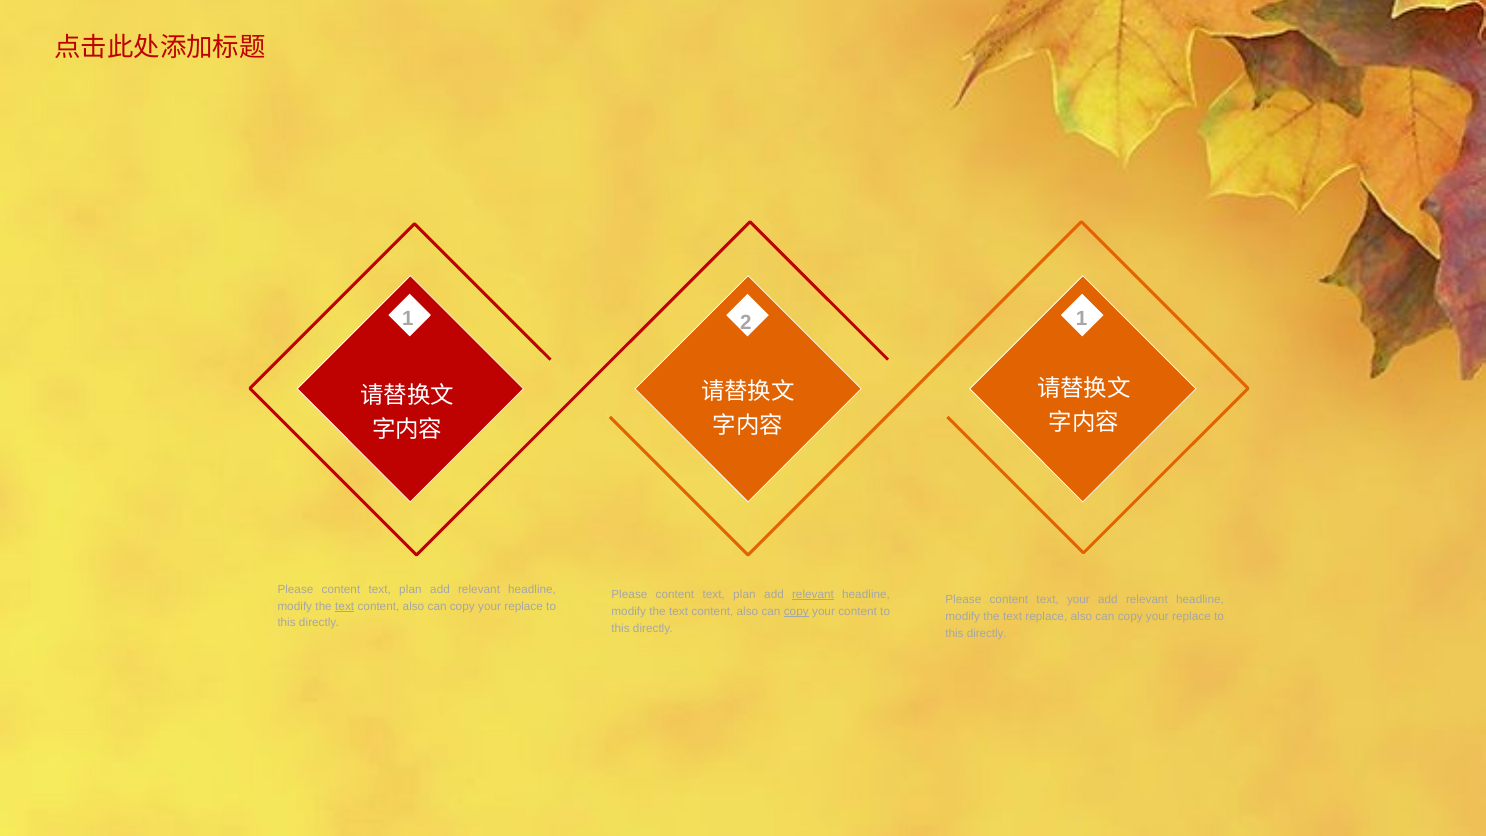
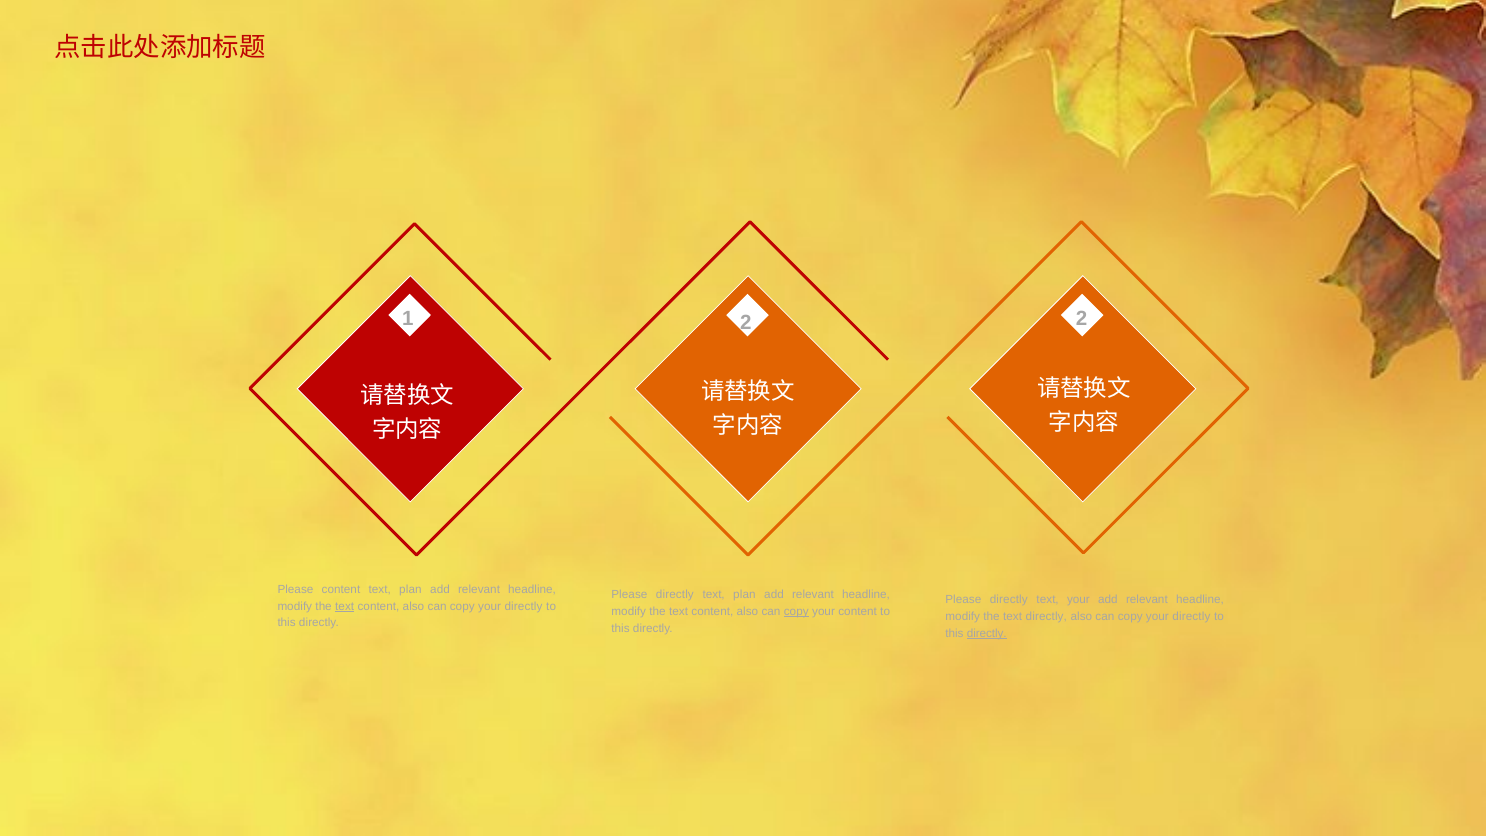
2 1: 1 -> 2 (1082, 319)
content: content -> directly (675, 594)
relevant underline: present -> none (813, 594)
content: content -> directly (1009, 599)
replace: replace -> directly (524, 606)
text replace: replace -> directly (1046, 616)
replace: replace -> directly (1191, 616)
directly underline: none -> present (987, 633)
